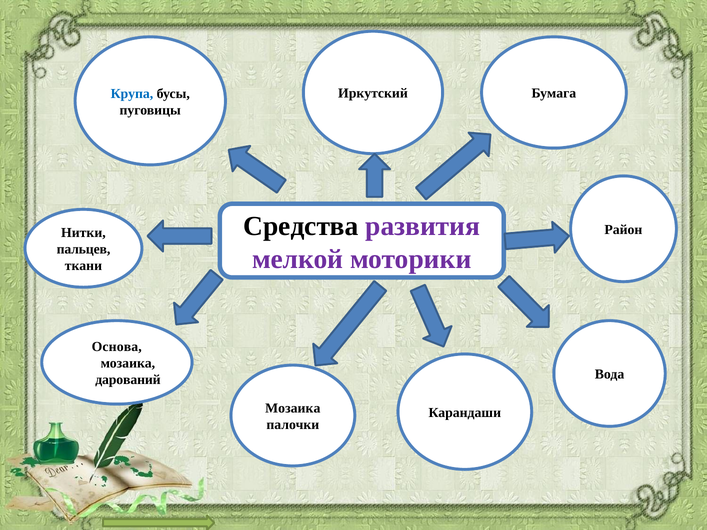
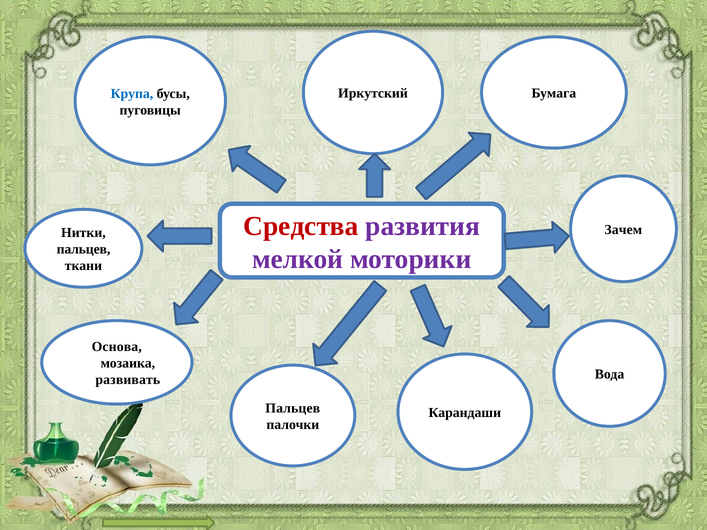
Средства colour: black -> red (301, 226)
Район: Район -> Зачем (623, 230)
дарований: дарований -> развивать (128, 380)
Мозаика: Мозаика -> Пальцев (293, 408)
